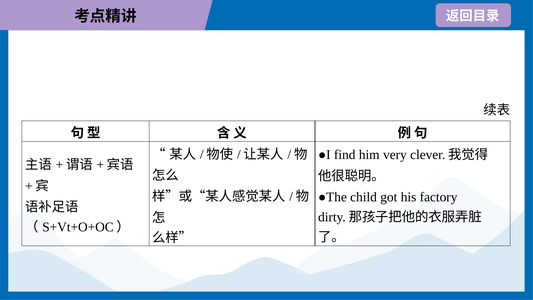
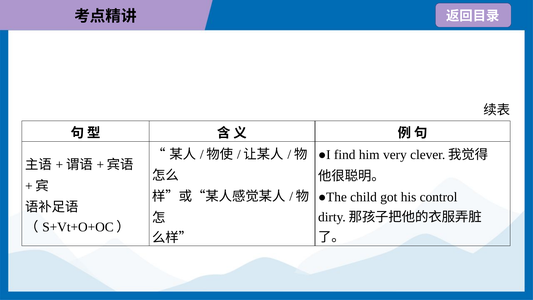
factory: factory -> control (439, 197)
